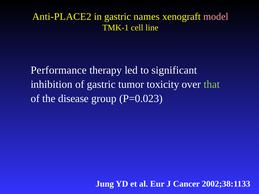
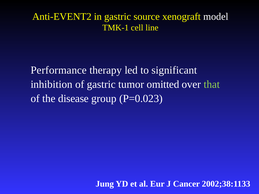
Anti-PLACE2: Anti-PLACE2 -> Anti-EVENT2 (62, 17)
names: names -> source (147, 17)
model colour: pink -> white (216, 17)
toxicity: toxicity -> omitted (163, 84)
